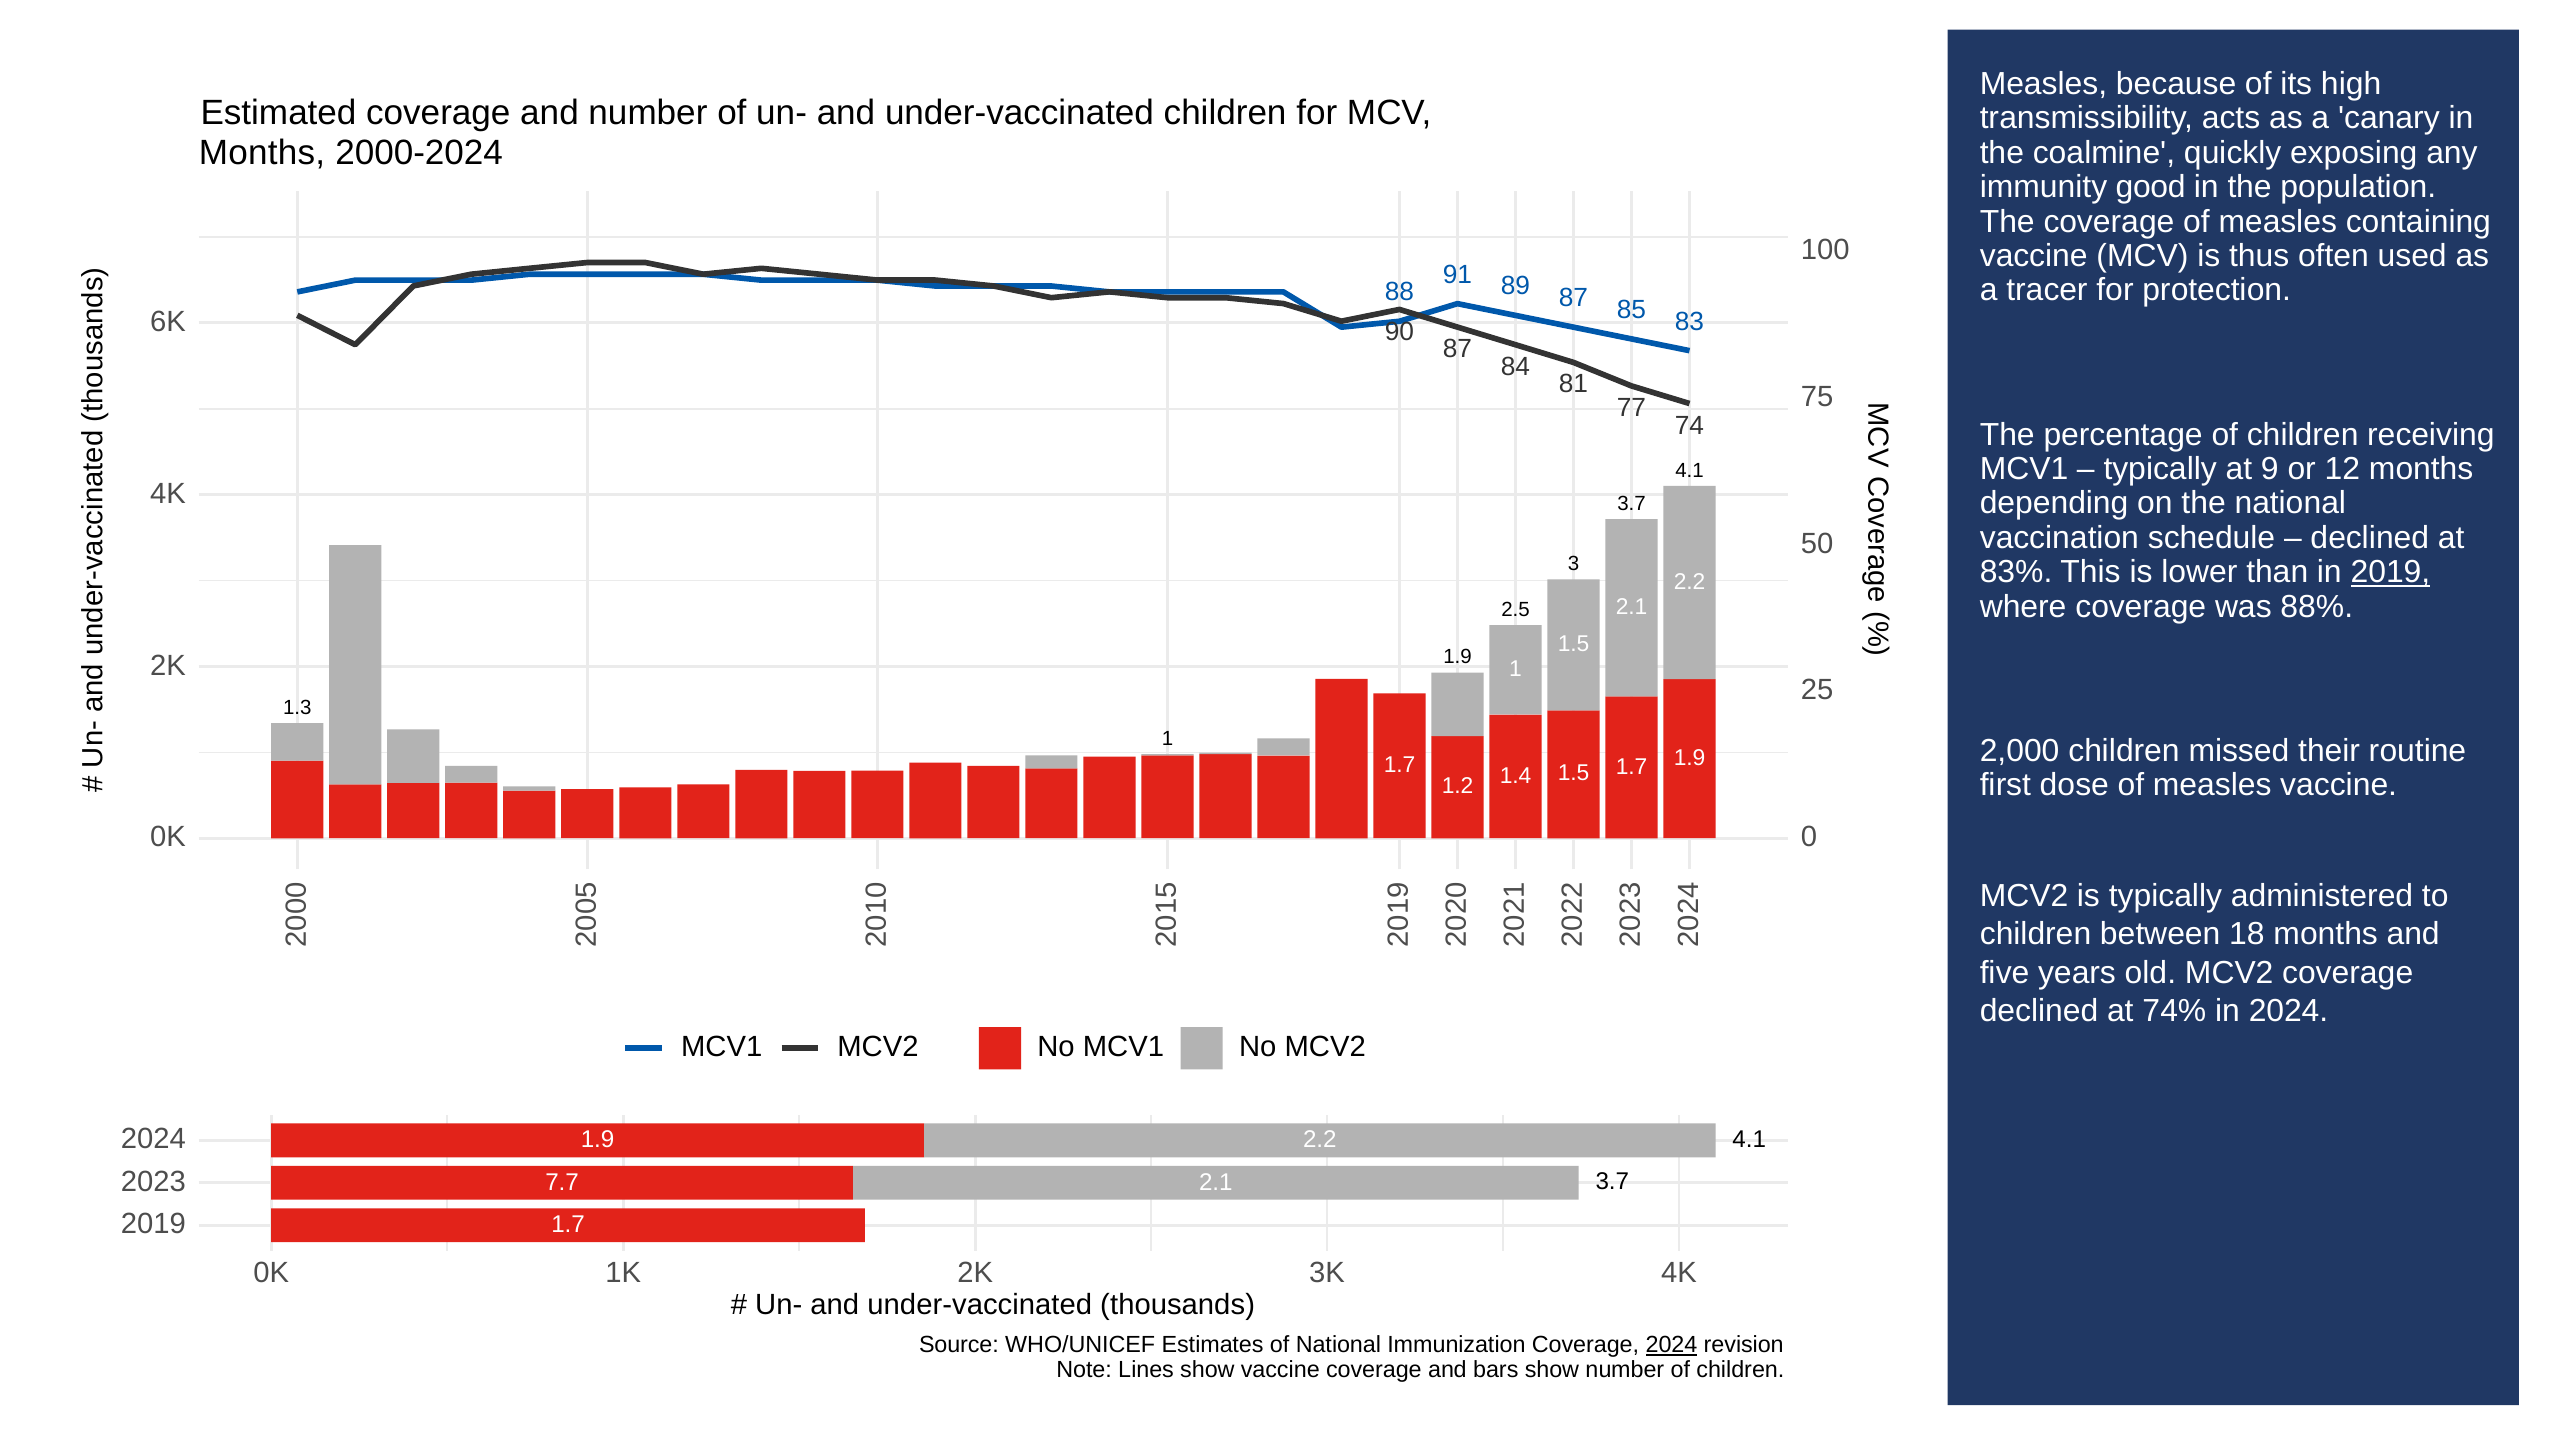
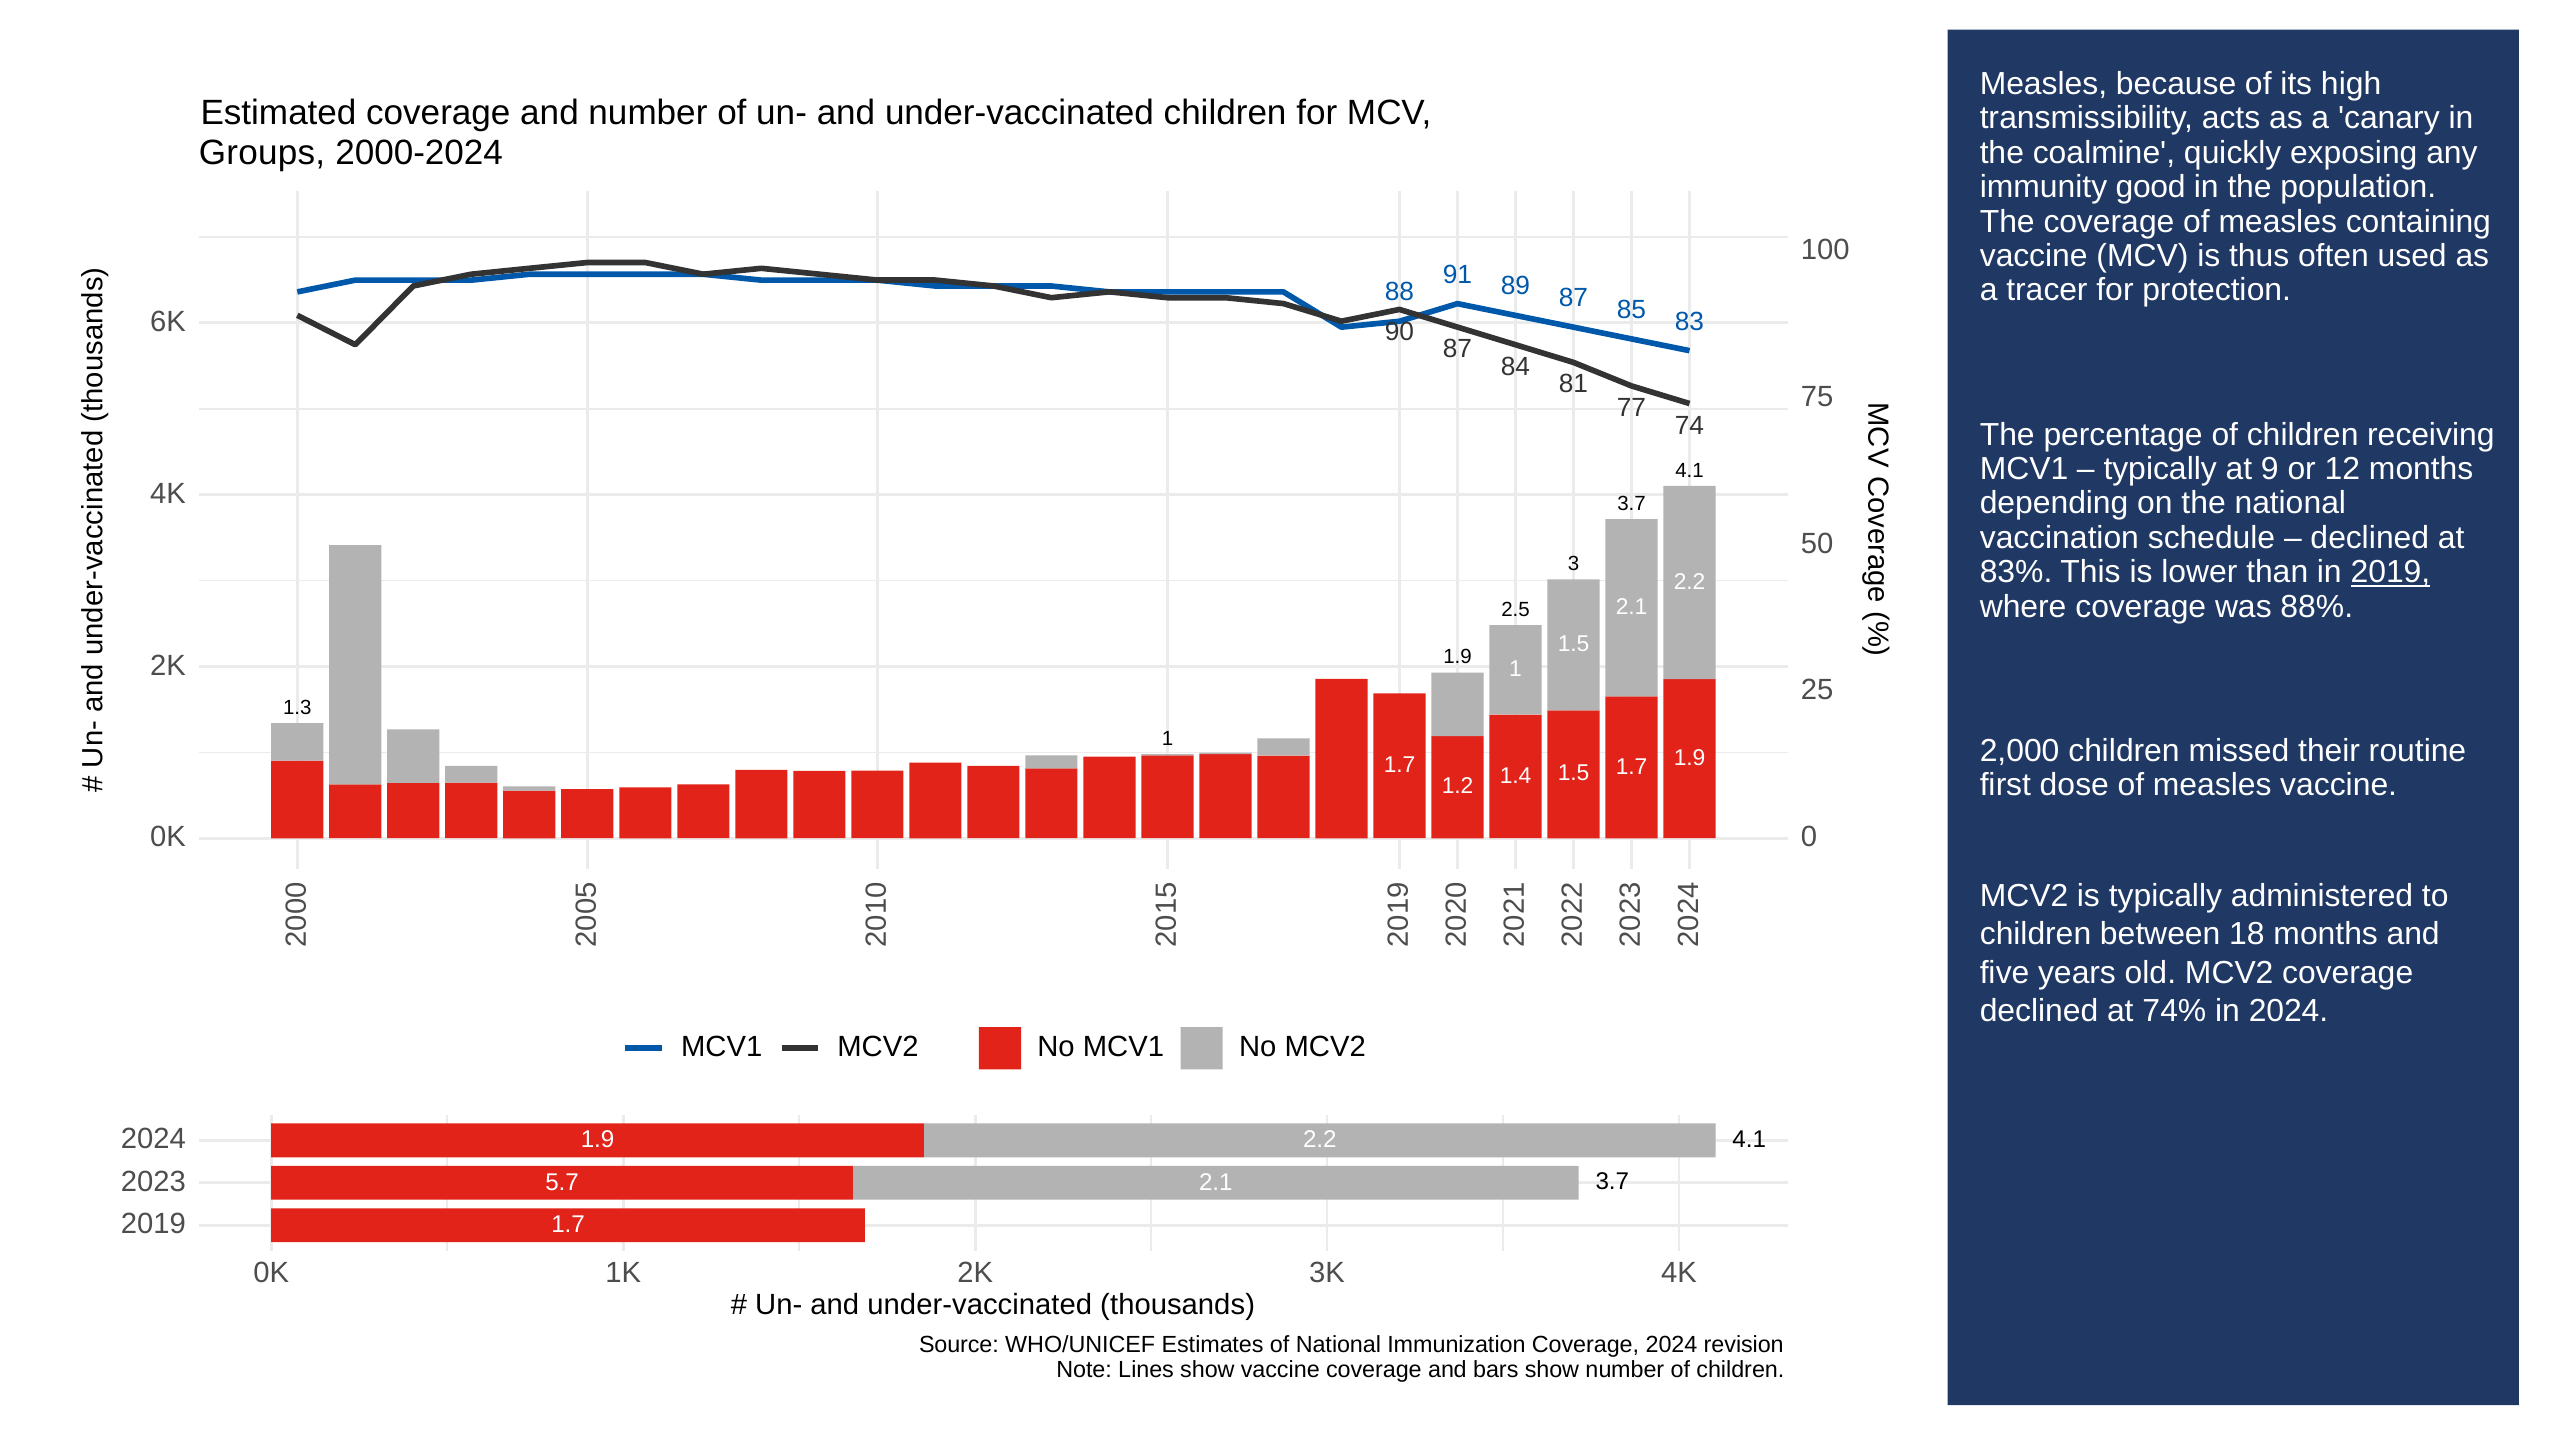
Months: Months -> Groups (262, 152)
7.7: 7.7 -> 5.7 (562, 1182)
2024 underline: present -> none (1671, 1345)
